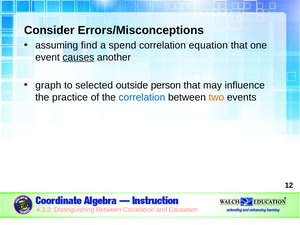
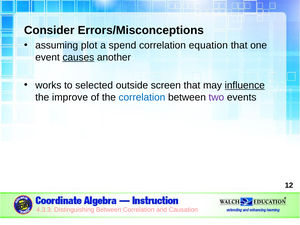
find: find -> plot (89, 45)
graph: graph -> works (48, 85)
person: person -> screen (166, 85)
influence underline: none -> present (245, 85)
practice: practice -> improve (70, 97)
two colour: orange -> purple (216, 97)
